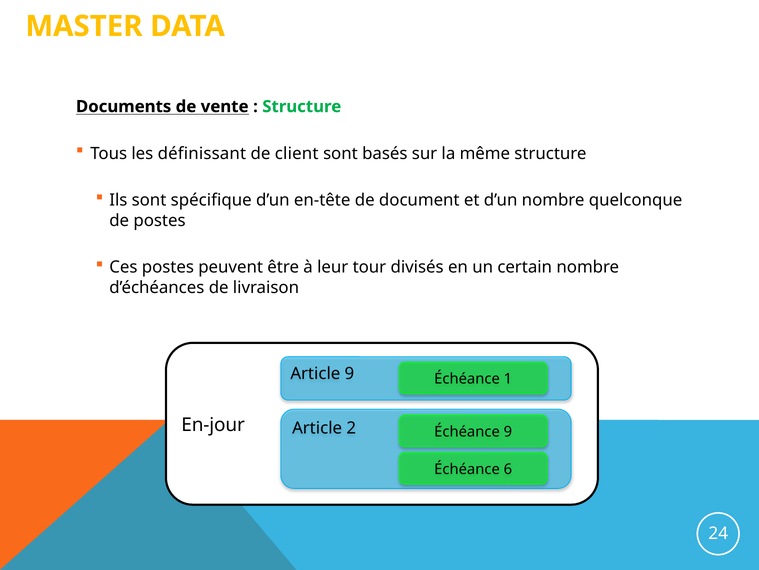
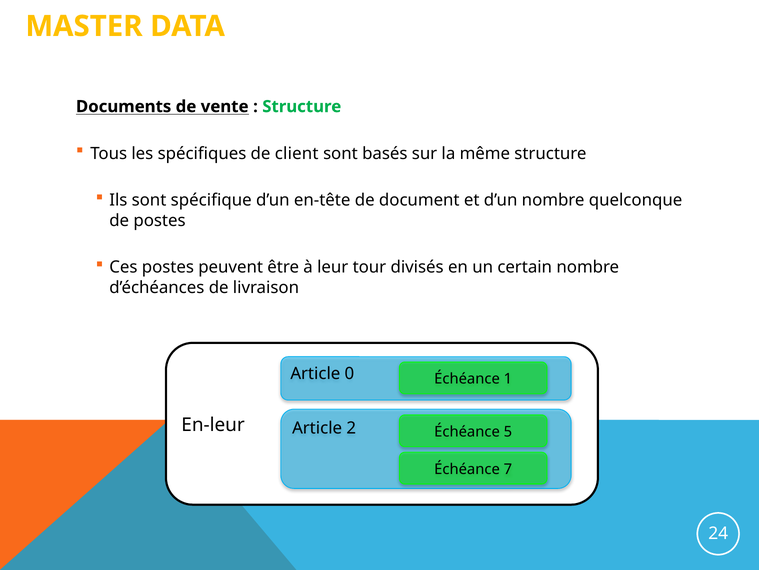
définissant: définissant -> spécifiques (202, 153)
Article 9: 9 -> 0 (349, 373)
En-jour: En-jour -> En-leur (213, 425)
Échéance 9: 9 -> 5 (508, 431)
6: 6 -> 7 (508, 469)
